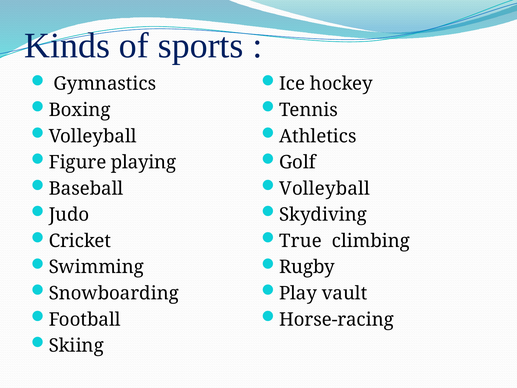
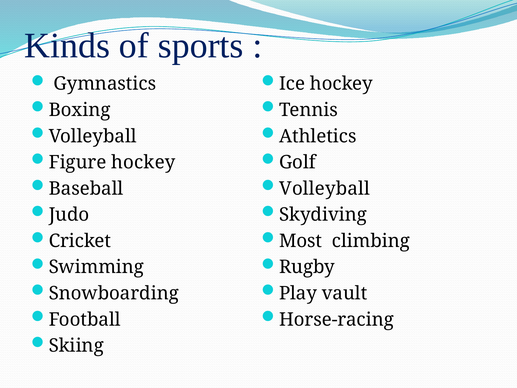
Figure playing: playing -> hockey (143, 162)
True: True -> Most (301, 241)
